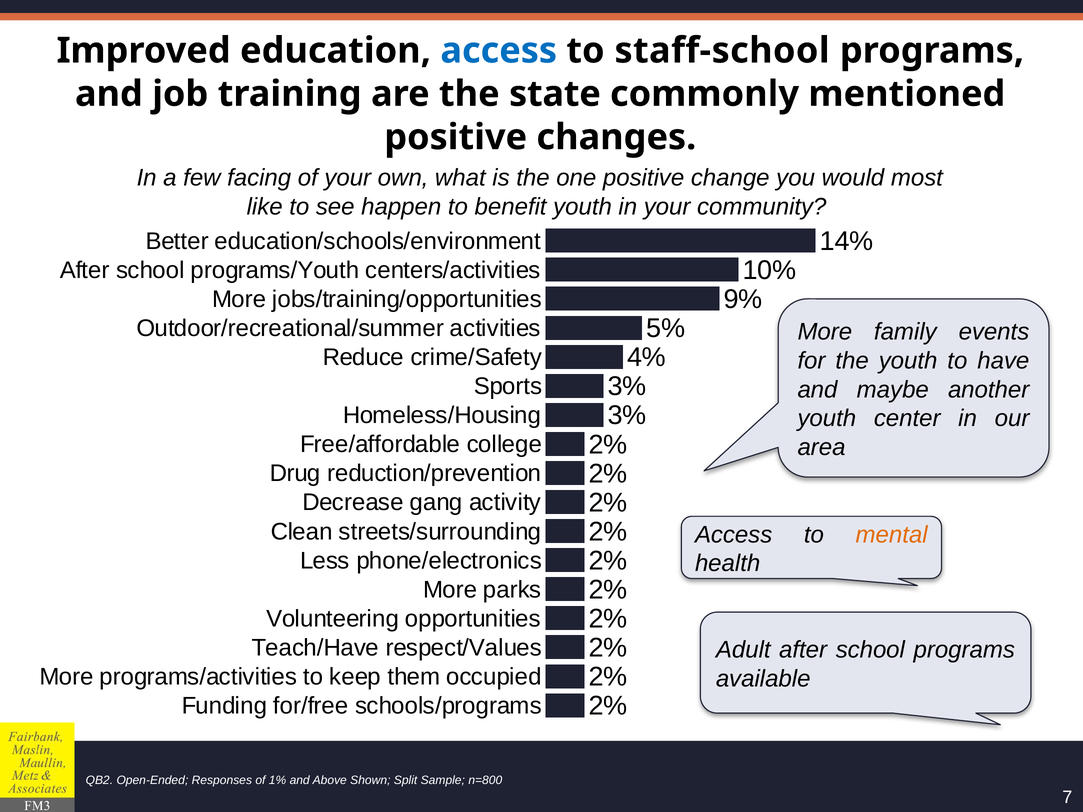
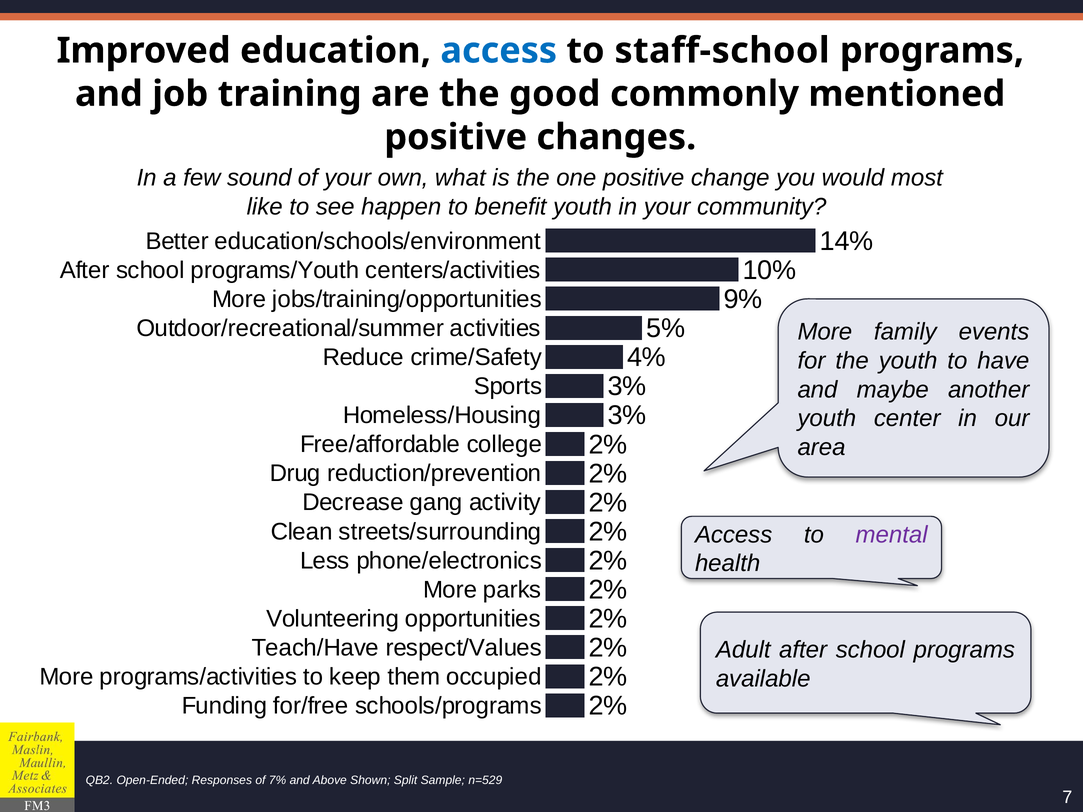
state: state -> good (555, 94)
facing: facing -> sound (259, 178)
mental colour: orange -> purple (892, 535)
1%: 1% -> 7% (277, 780)
n=800: n=800 -> n=529 (485, 780)
